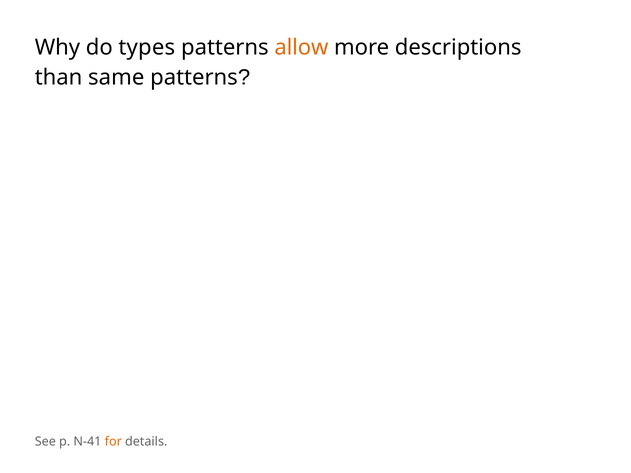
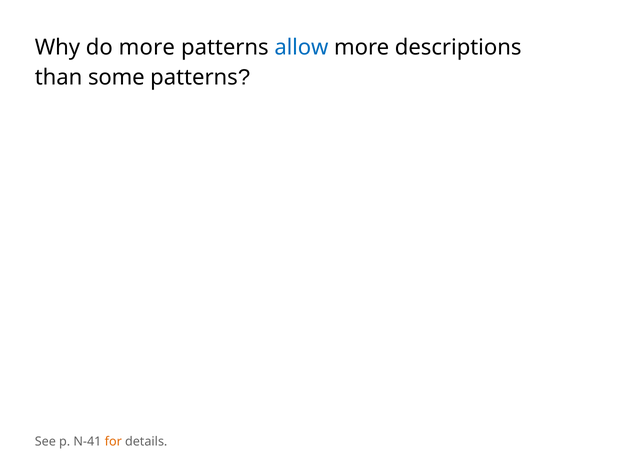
do types: types -> more (147, 47)
allow colour: orange -> blue (301, 47)
same: same -> some (116, 78)
